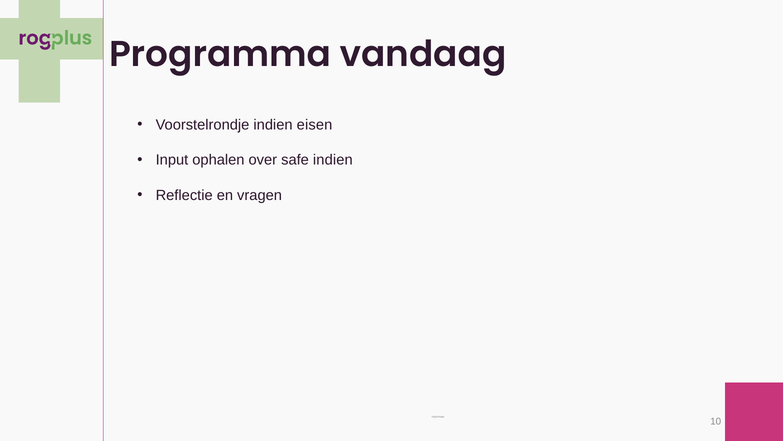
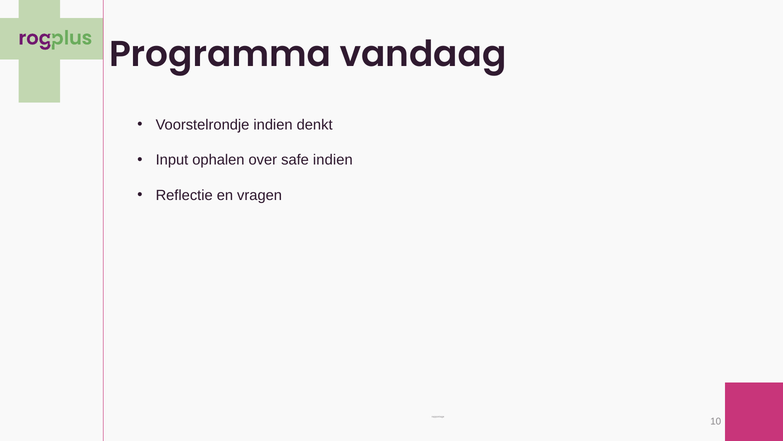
eisen: eisen -> denkt (315, 125)
